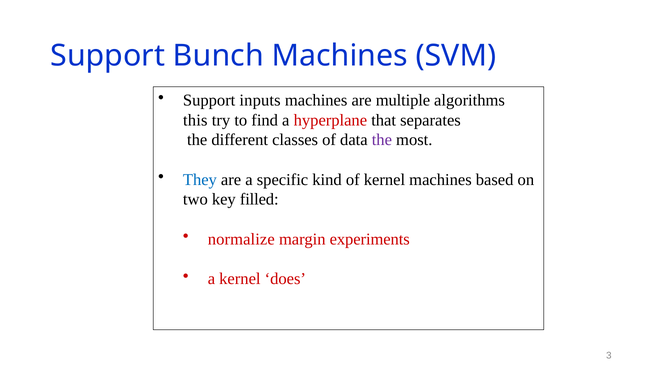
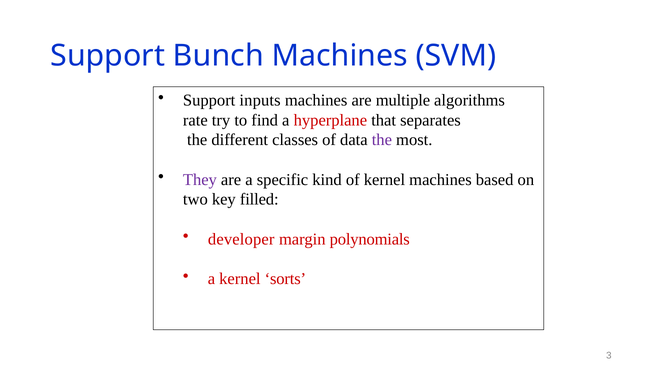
this: this -> rate (195, 120)
They colour: blue -> purple (200, 180)
normalize: normalize -> developer (241, 239)
experiments: experiments -> polynomials (370, 239)
does: does -> sorts (285, 279)
